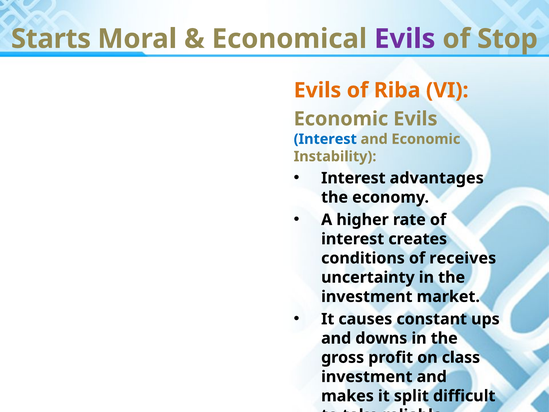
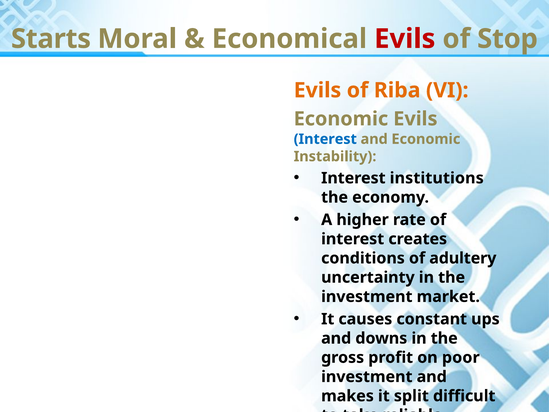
Evils colour: purple -> red (405, 39)
advantages: advantages -> institutions (437, 178)
receives: receives -> adultery (463, 258)
class: class -> poor (461, 357)
